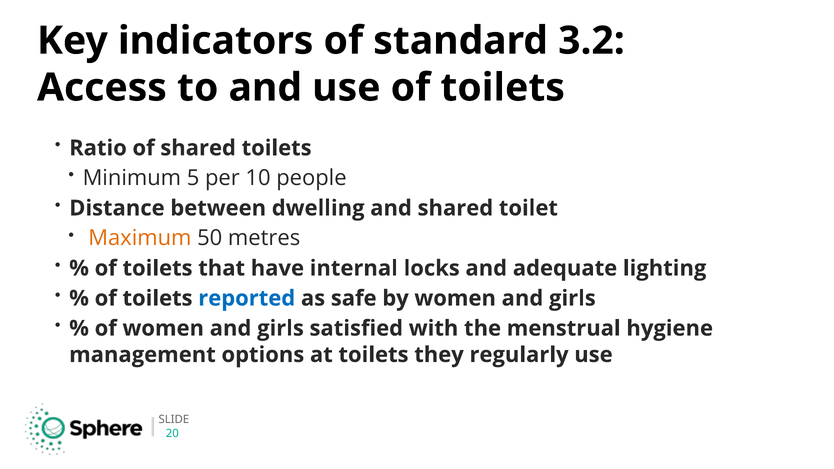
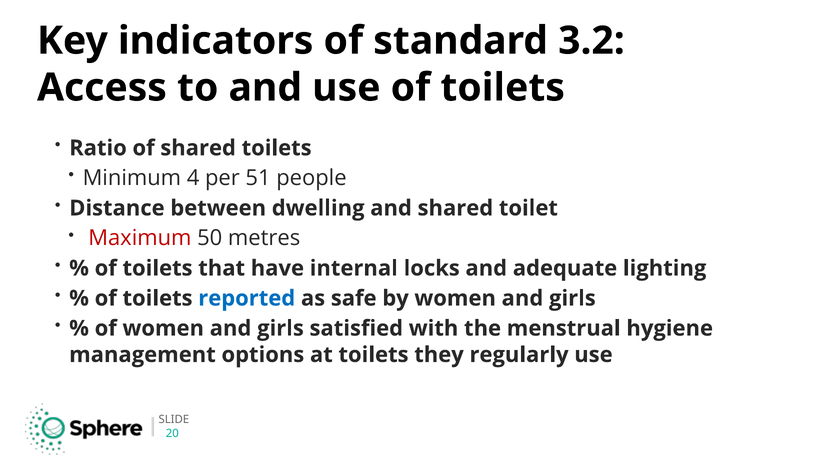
5: 5 -> 4 (193, 178)
10: 10 -> 51 (258, 178)
Maximum colour: orange -> red (140, 238)
